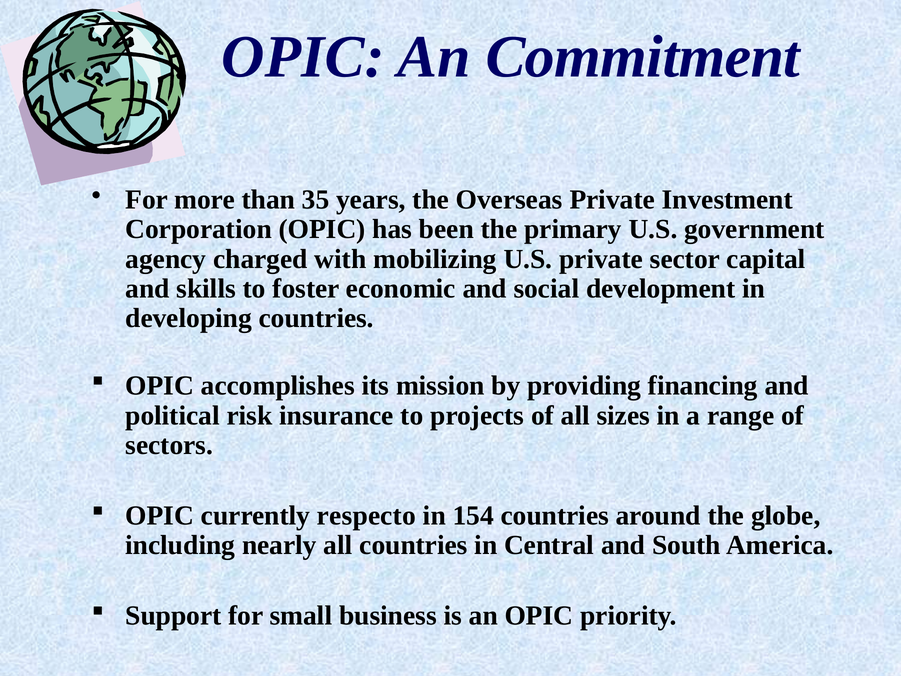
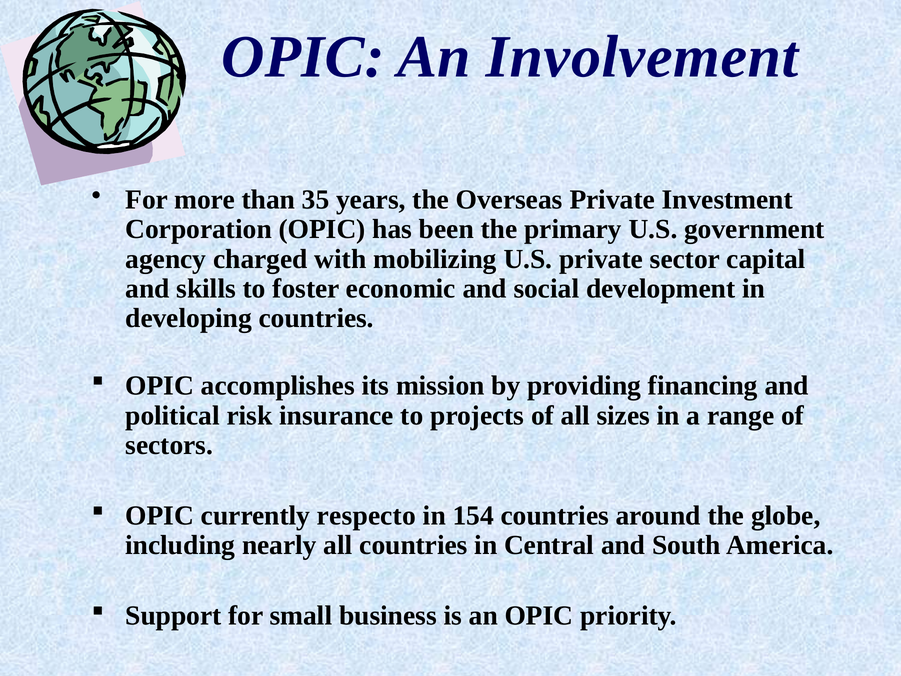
Commitment: Commitment -> Involvement (642, 57)
